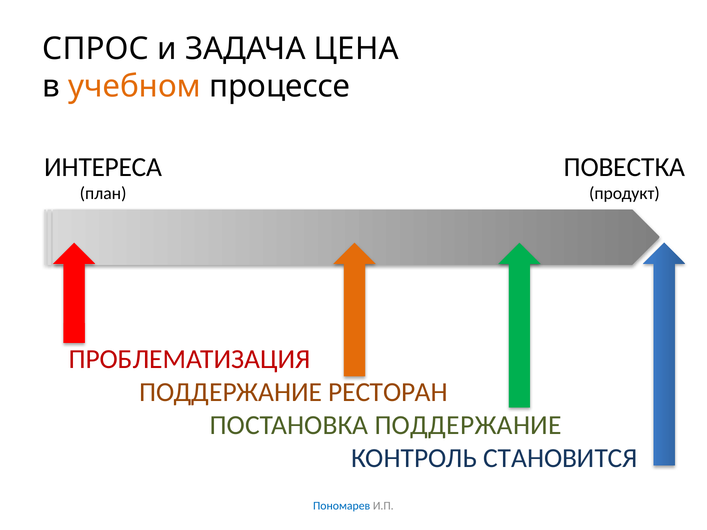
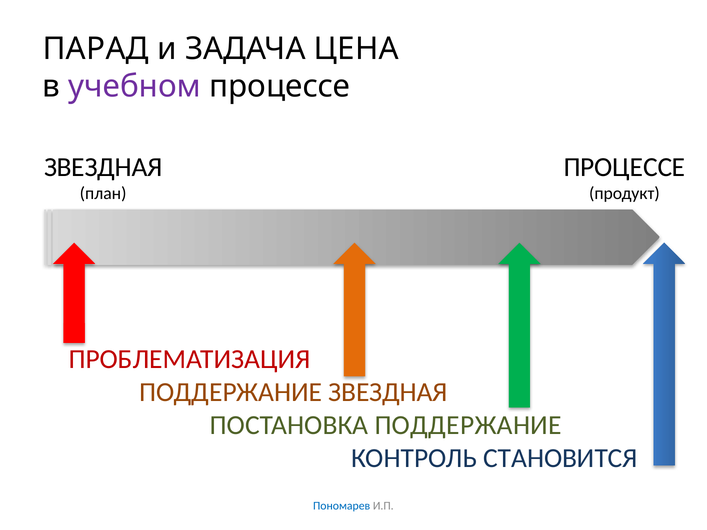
СПРОС: СПРОС -> ПАРАД (96, 49)
учебном colour: orange -> purple (135, 86)
ИНТЕРЕСА: ИНТЕРЕСА -> ЗВЕЗДНАЯ (103, 167)
ПОВЕСТКА: ПОВЕСТКА -> ПРОЦЕССЕ (624, 167)
ПОДДЕРЖАНИЕ РЕСТОРАН: РЕСТОРАН -> ЗВЕЗДНАЯ (388, 392)
